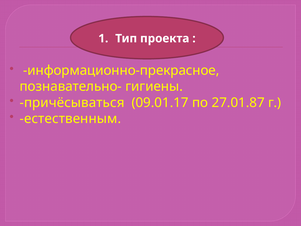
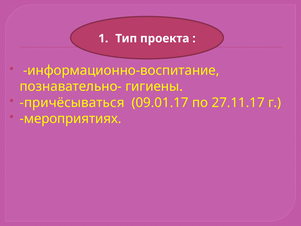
информационно-прекрасное: информационно-прекрасное -> информационно-воспитание (121, 70)
27.01.87: 27.01.87 -> 27.11.17 (238, 102)
естественным: естественным -> мероприятиях (70, 119)
